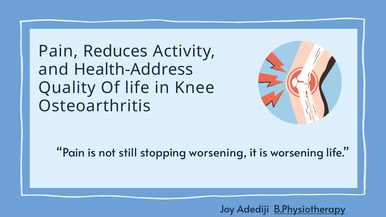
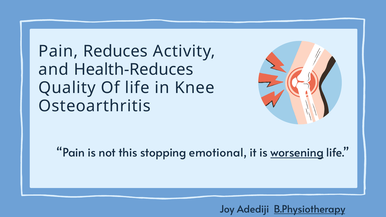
Health-Address: Health-Address -> Health-Reduces (134, 69)
still: still -> this (128, 153)
stopping worsening: worsening -> emotional (218, 153)
worsening underline: none -> present (297, 153)
